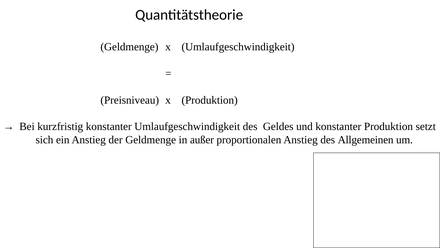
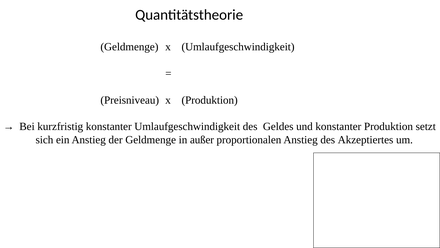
Allgemeinen: Allgemeinen -> Akzeptiertes (366, 140)
